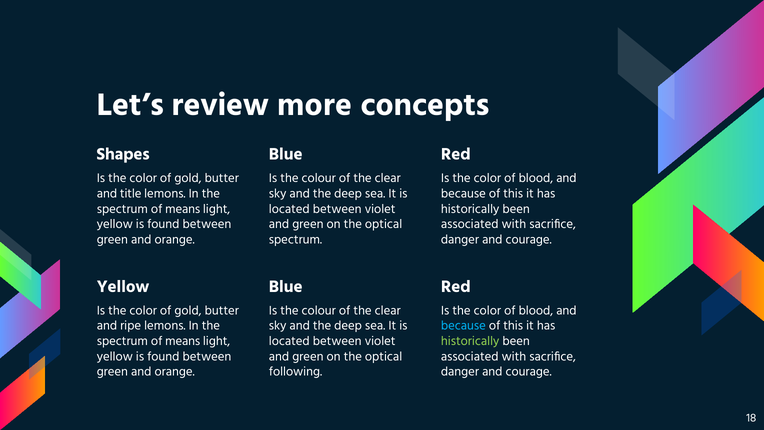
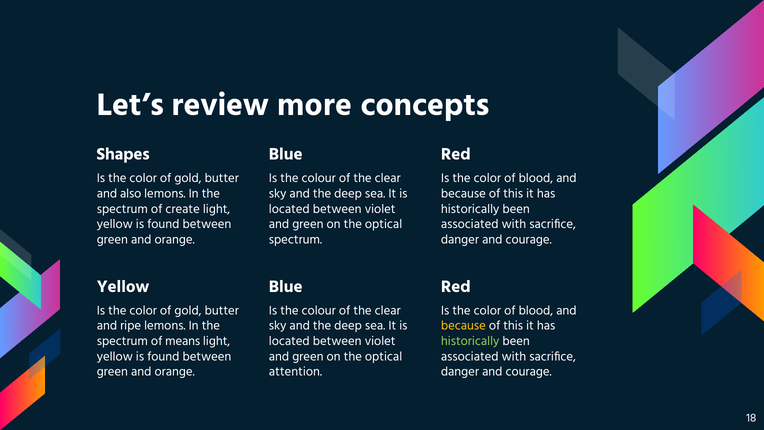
title: title -> also (131, 193)
means: means -> create (183, 209)
because colour: light blue -> yellow (463, 326)
following: following -> attention (295, 371)
